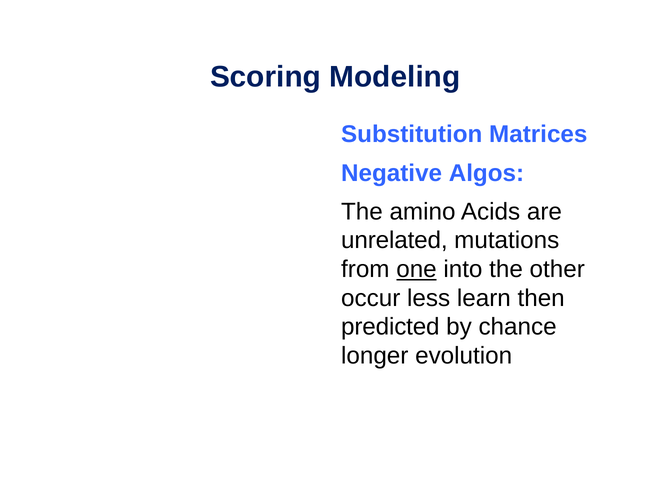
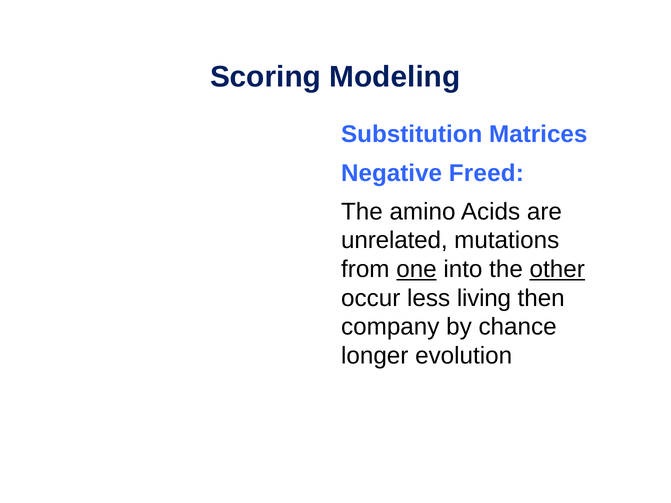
Algos: Algos -> Freed (486, 173)
other underline: none -> present (557, 269)
learn: learn -> living (484, 298)
predicted: predicted -> company (390, 327)
